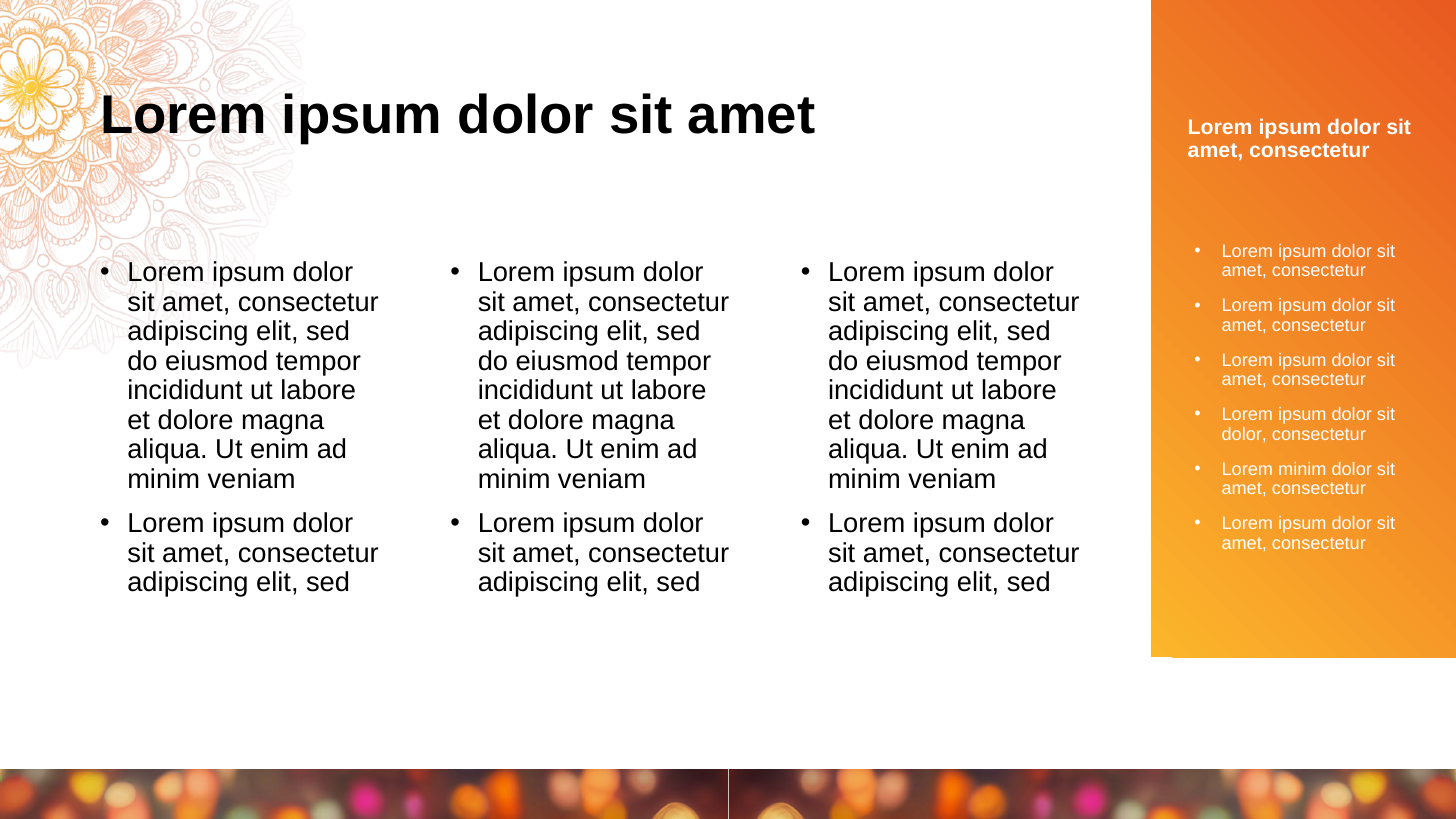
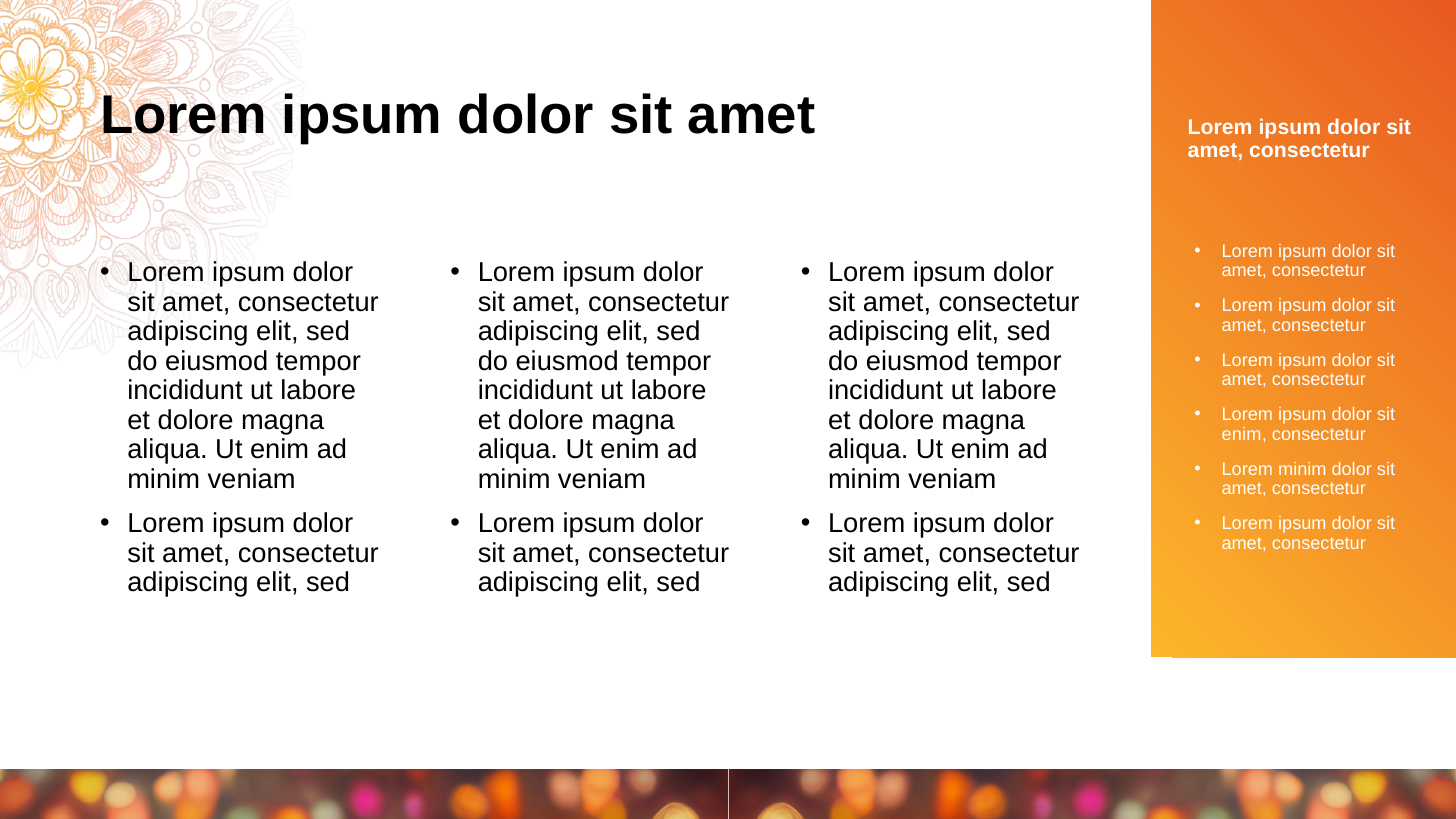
dolor: dolor -> enim (1244, 434)
